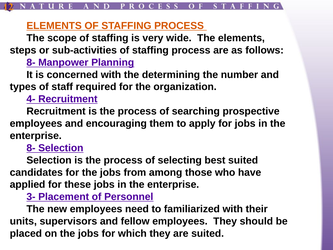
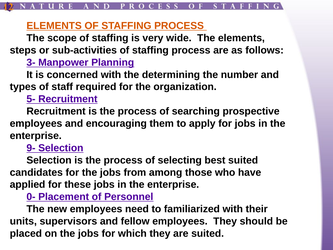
8-: 8- -> 3- (31, 62)
4-: 4- -> 5- (31, 99)
8-: 8- -> 9- (31, 148)
3-: 3- -> 0- (31, 197)
